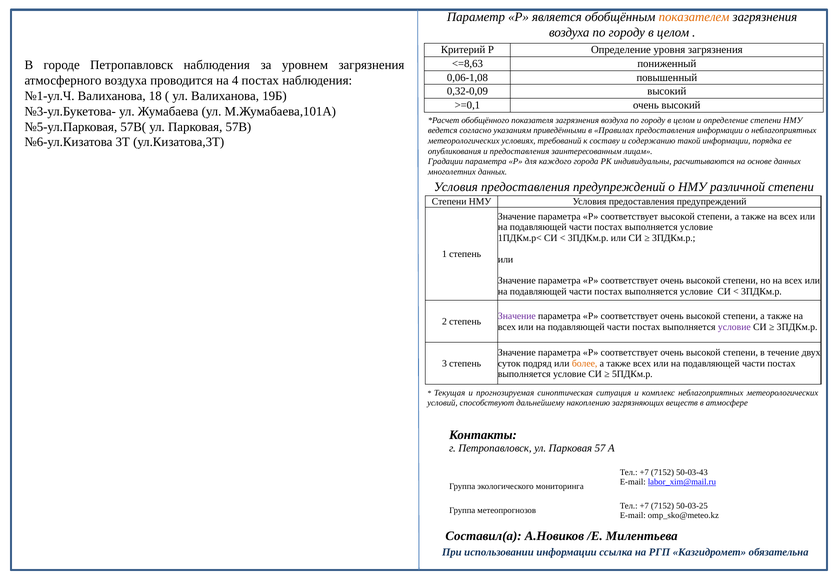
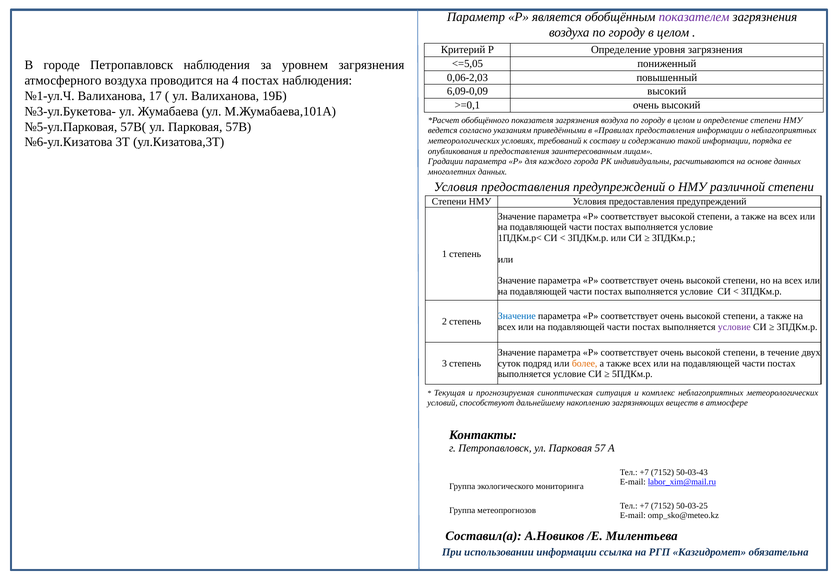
показателем colour: orange -> purple (694, 17)
<=8,63: <=8,63 -> <=5,05 (467, 64)
0,06-1,08: 0,06-1,08 -> 0,06-2,03 (467, 77)
0,32-0,09: 0,32-0,09 -> 6,09-0,09 (467, 91)
18: 18 -> 17 (155, 96)
Значение colour: purple -> blue (517, 316)
